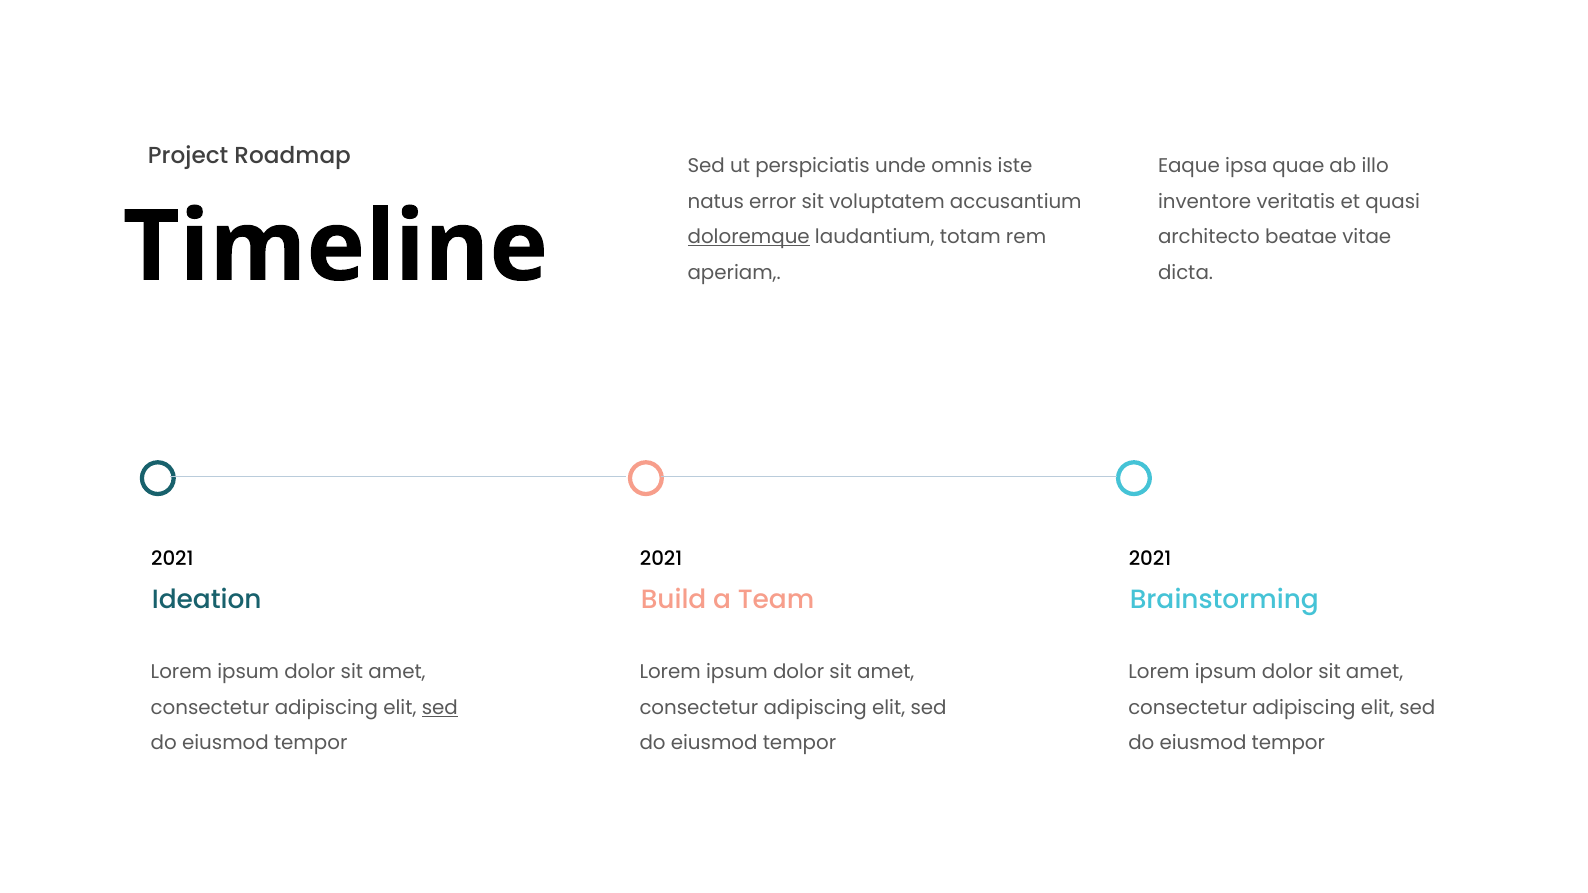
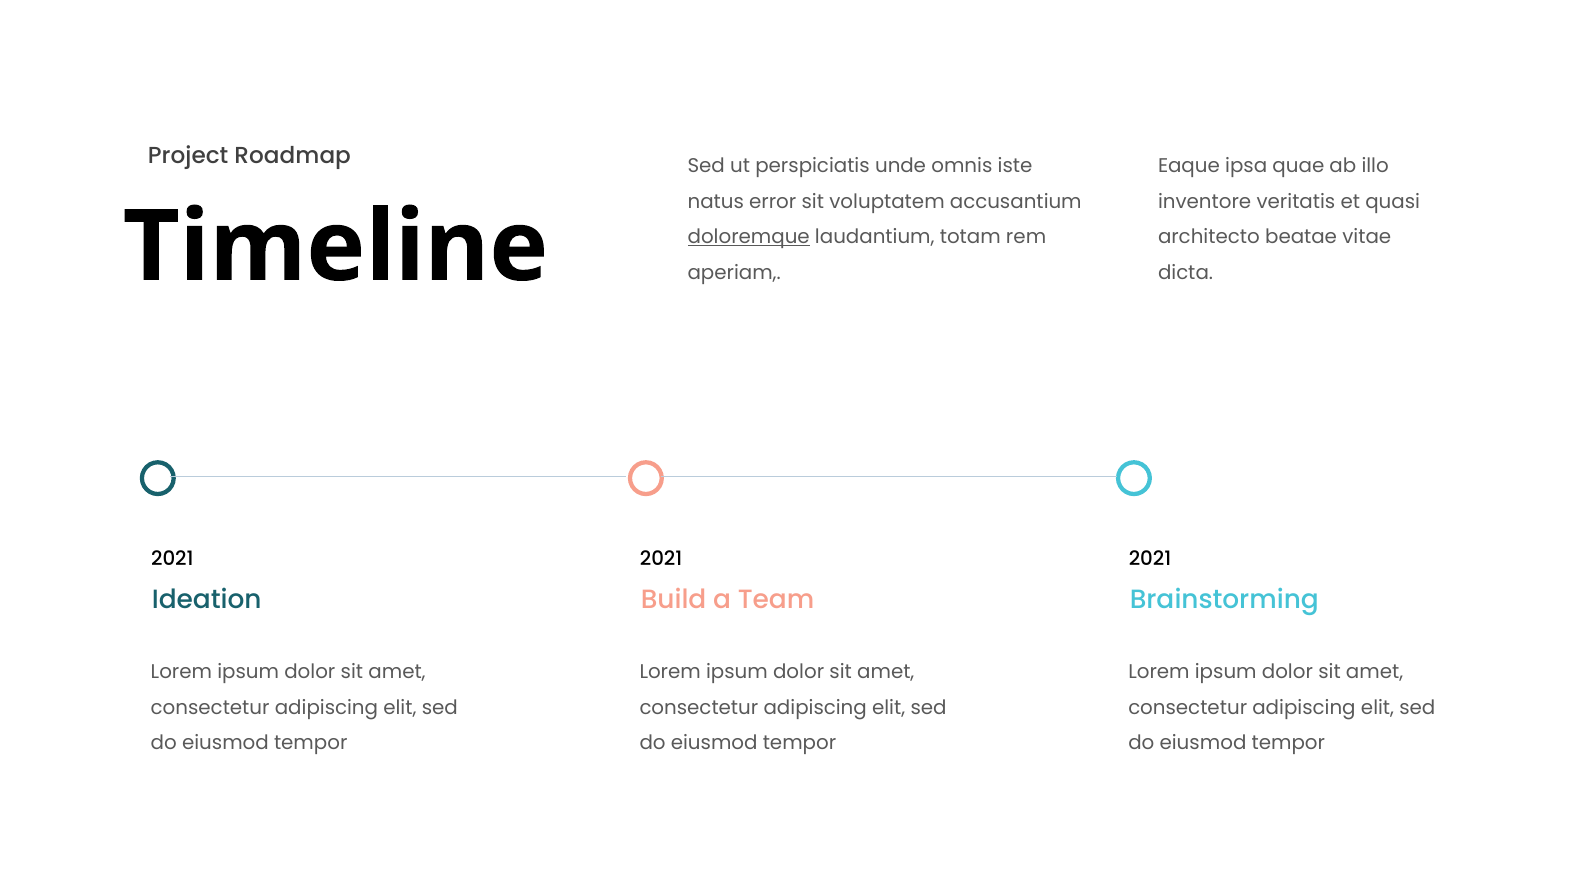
sed underline: present -> none (440, 708)
